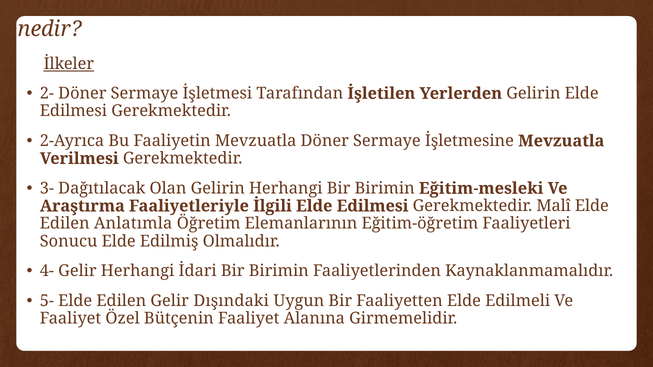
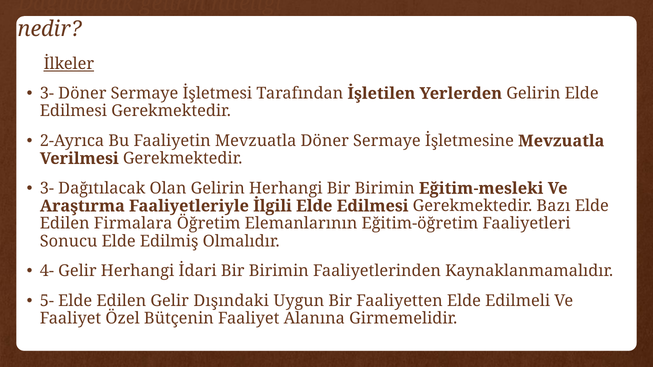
2-: 2- -> 3- (47, 94)
Malî: Malî -> Bazı (553, 206)
Anlatımla: Anlatımla -> Firmalara (133, 224)
